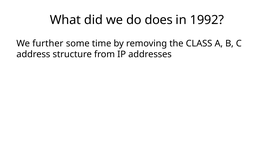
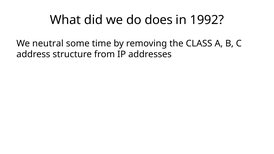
further: further -> neutral (48, 43)
